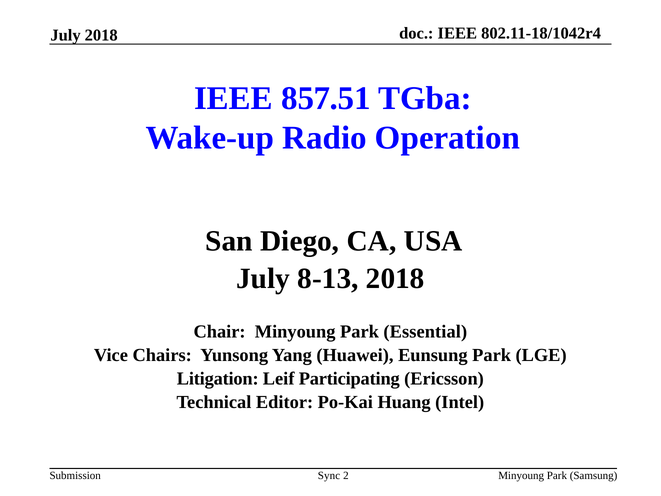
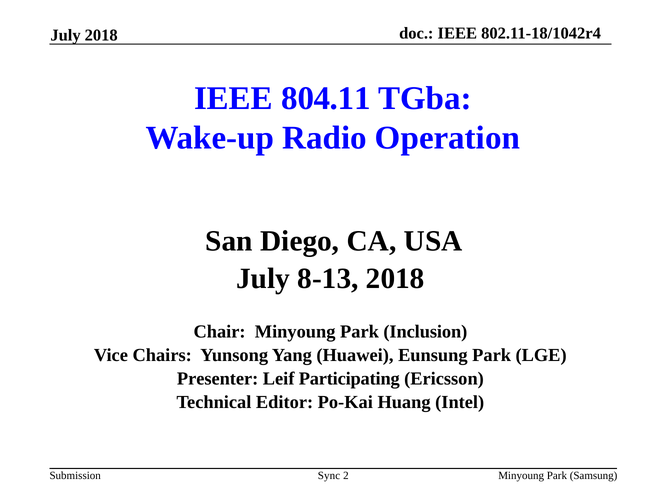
857.51: 857.51 -> 804.11 (326, 98)
Essential: Essential -> Inclusion (425, 332)
Litigation: Litigation -> Presenter (218, 379)
